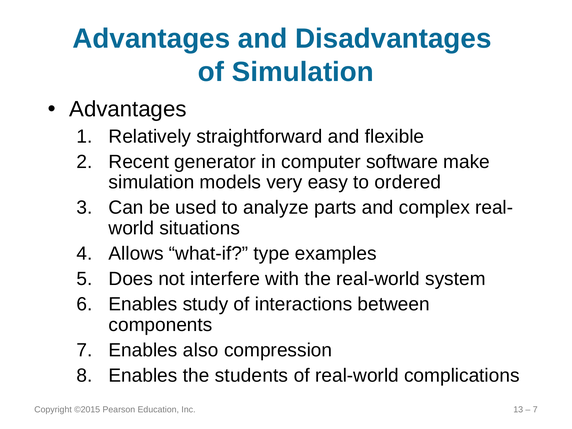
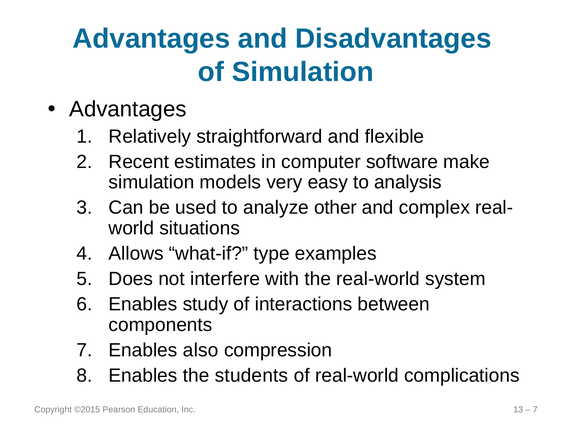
generator: generator -> estimates (215, 162)
ordered: ordered -> analysis (408, 182)
parts: parts -> other (335, 208)
